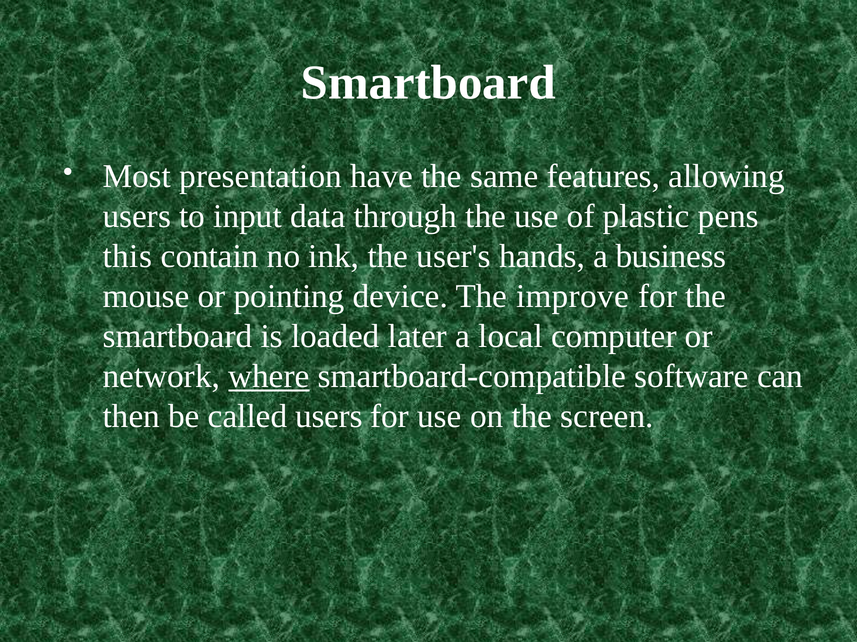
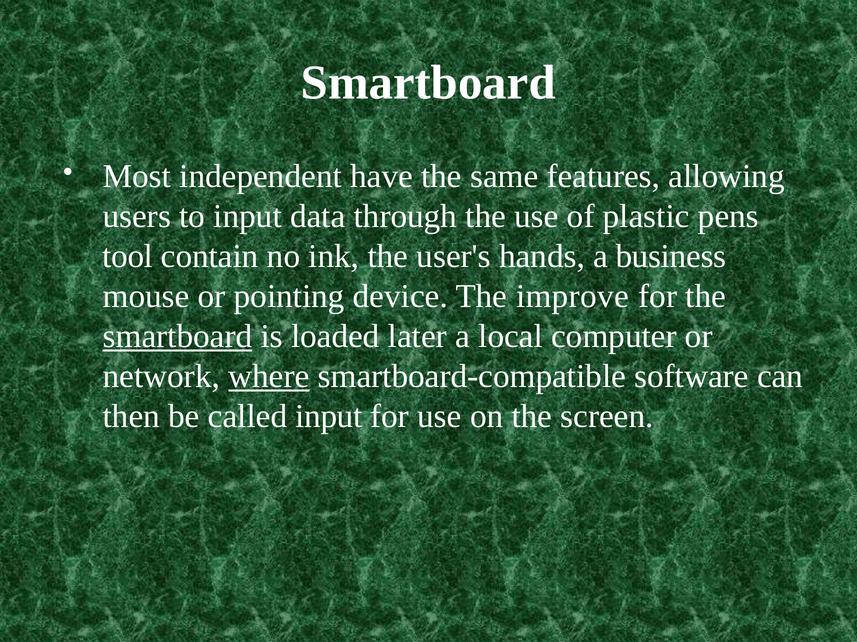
presentation: presentation -> independent (261, 177)
this: this -> tool (128, 257)
smartboard underline: none -> present (177, 337)
called users: users -> input (329, 417)
